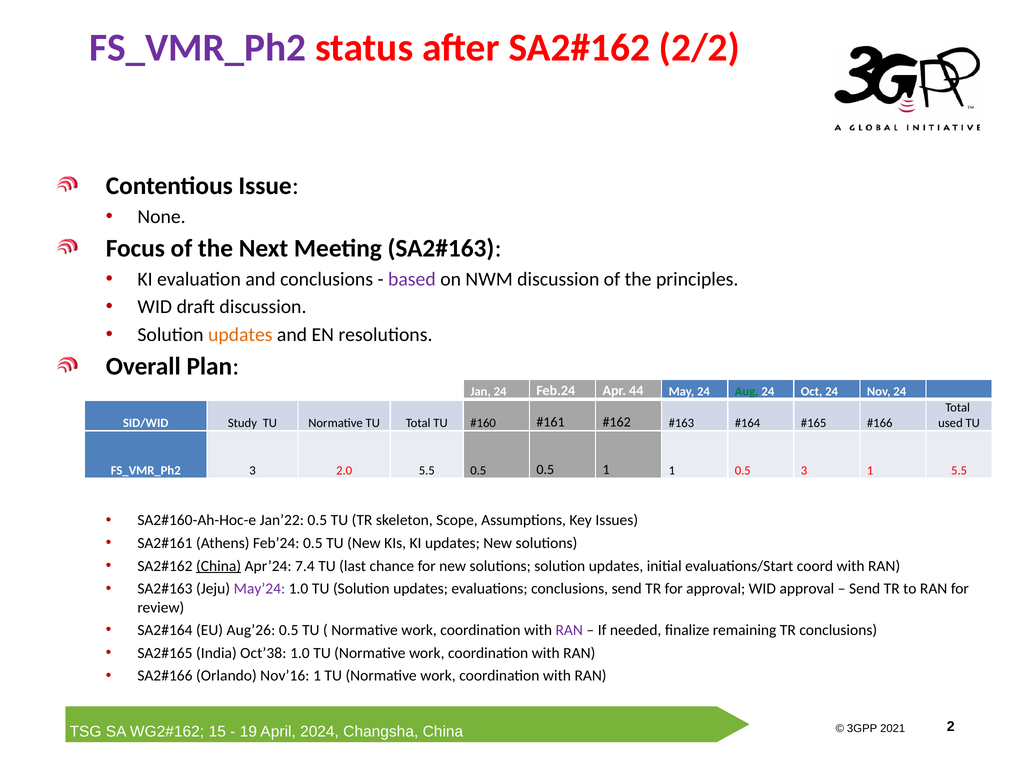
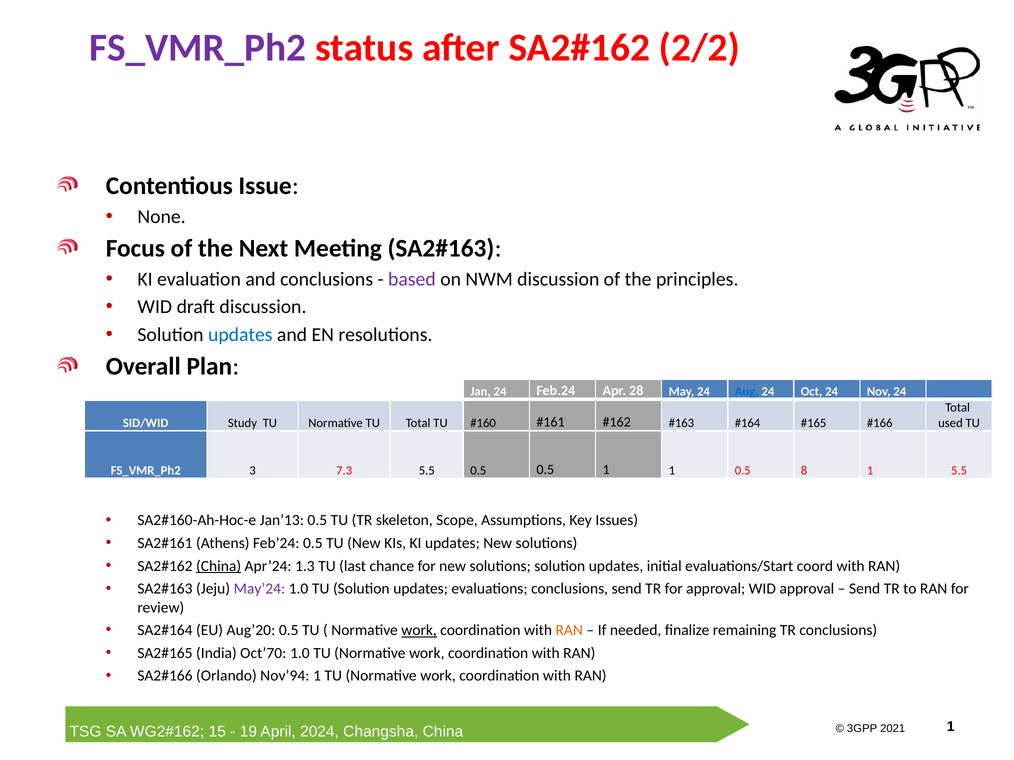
updates colour: orange -> blue (240, 335)
44: 44 -> 28 (636, 391)
Aug colour: green -> blue (747, 392)
2.0: 2.0 -> 7.3 (344, 471)
0.5 3: 3 -> 8 (804, 471)
Jan’22: Jan’22 -> Jan’13 (282, 521)
7.4: 7.4 -> 1.3 (305, 566)
Aug’26: Aug’26 -> Aug’20 (251, 631)
work underline: none -> present (419, 631)
RAN colour: purple -> orange (569, 631)
Oct’38: Oct’38 -> Oct’70 (263, 653)
Nov’16: Nov’16 -> Nov’94 (285, 676)
China 2: 2 -> 1 (951, 727)
